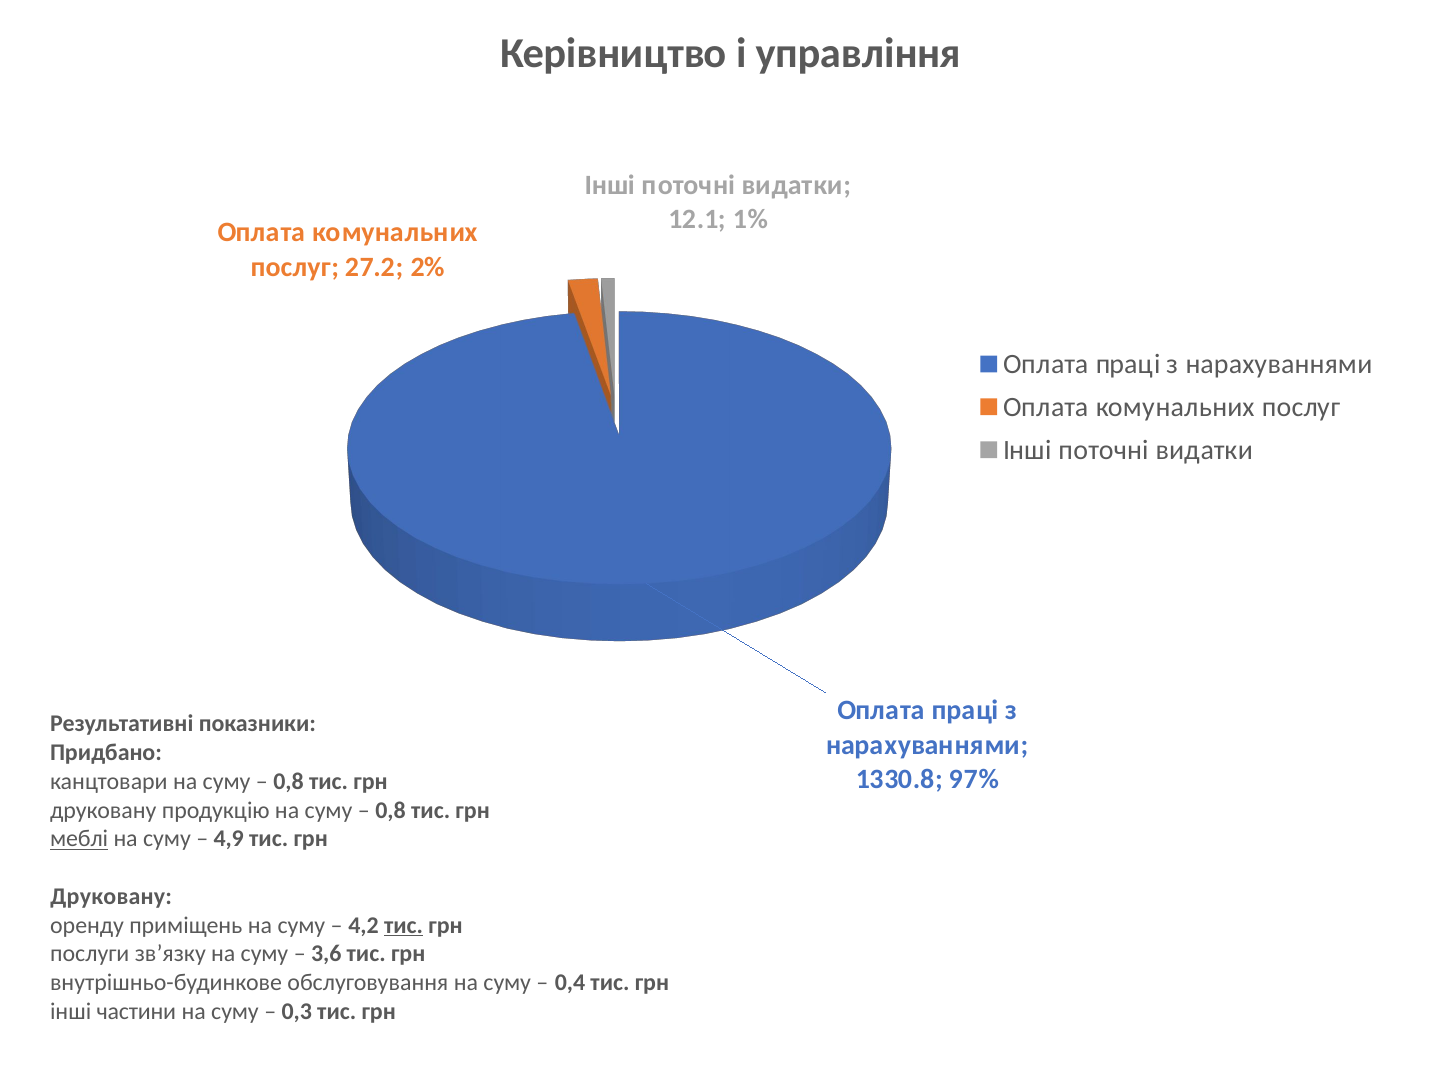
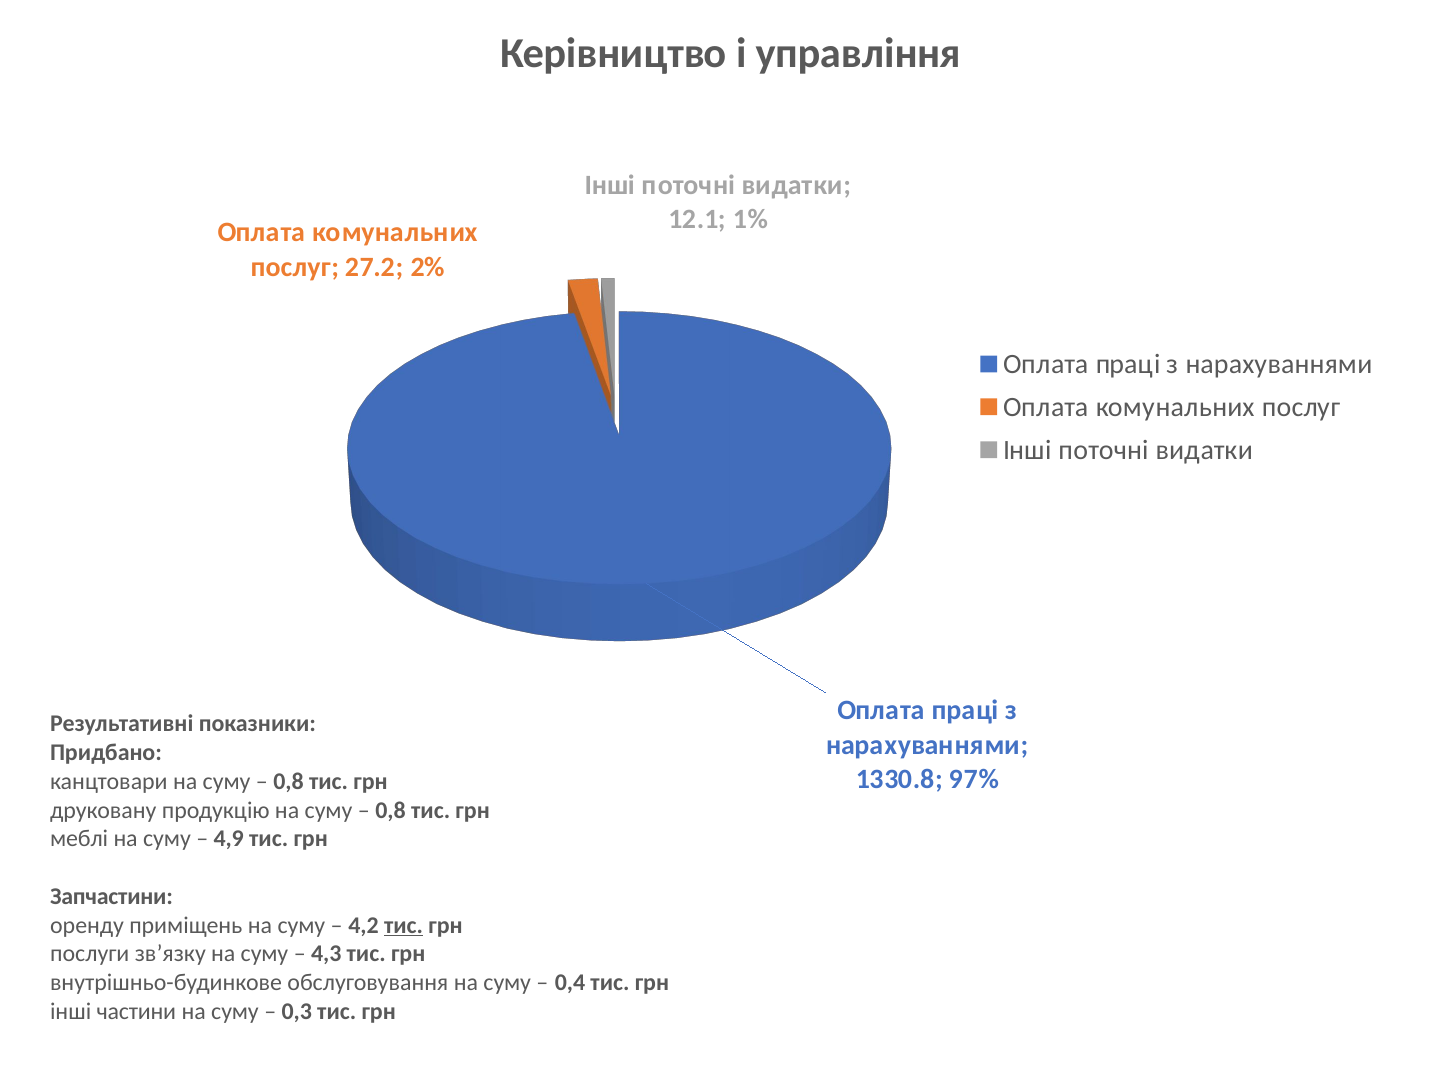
меблі underline: present -> none (79, 839)
Друковану: Друковану -> Запчастини (111, 896)
3,6: 3,6 -> 4,3 (326, 954)
